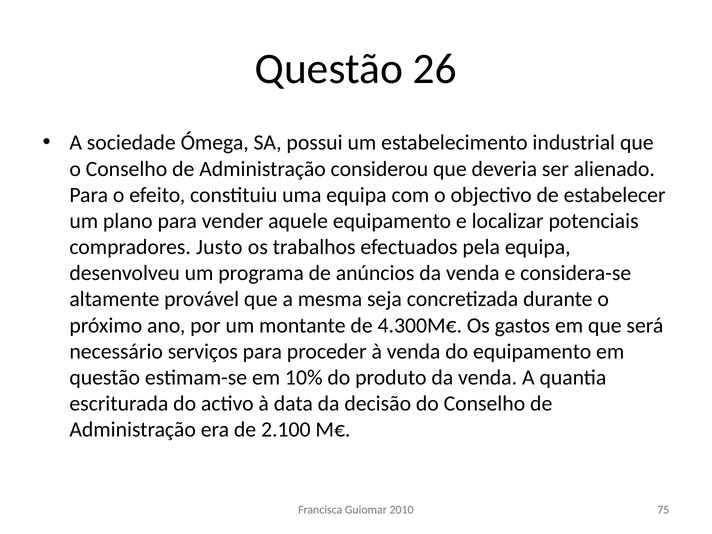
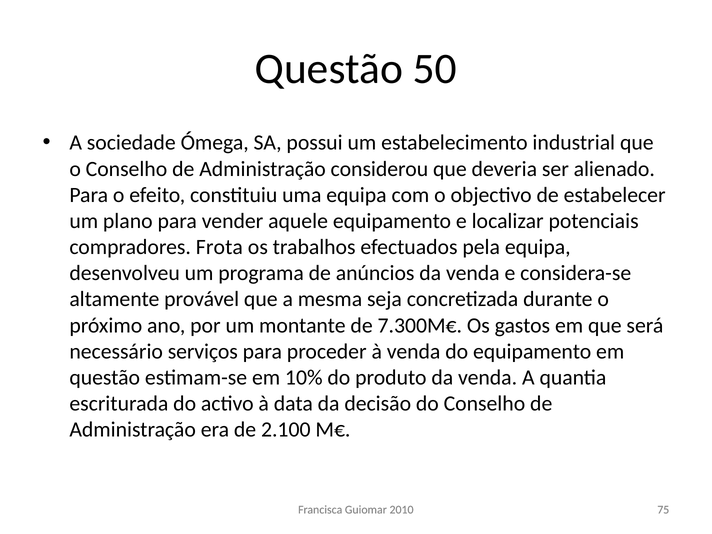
26: 26 -> 50 (435, 69)
Justo: Justo -> Frota (219, 247)
4.300M€: 4.300M€ -> 7.300M€ (420, 325)
